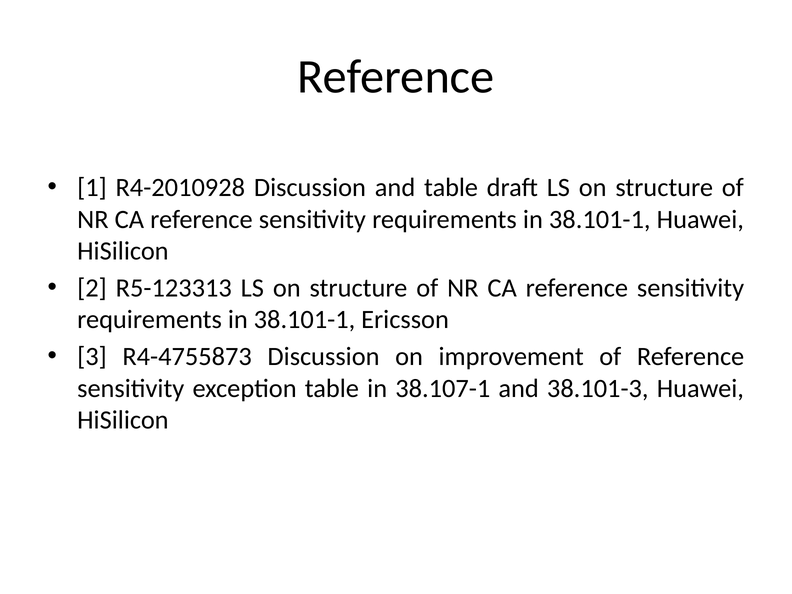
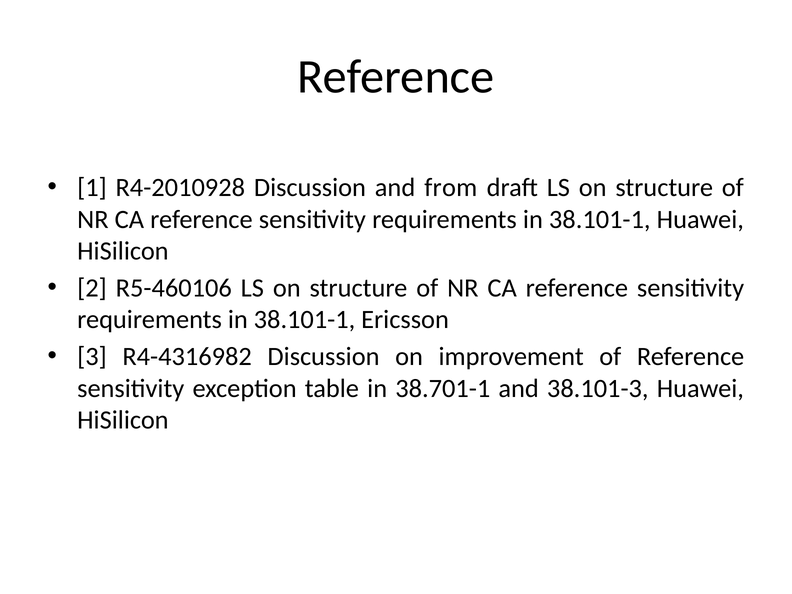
and table: table -> from (451, 188)
R5-123313: R5-123313 -> R5-460106 (174, 288)
R4-4755873: R4-4755873 -> R4-4316982 (187, 357)
38.107-1: 38.107-1 -> 38.701-1 (443, 388)
